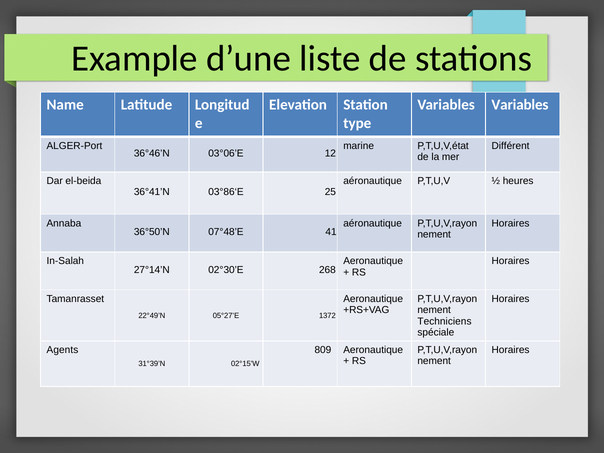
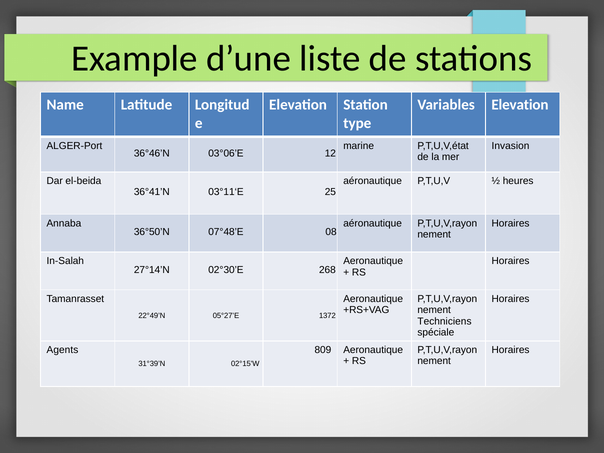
Variables Variables: Variables -> Elevation (520, 105)
Différent: Différent -> Invasion (511, 146)
03°86‘E: 03°86‘E -> 03°11‘E (226, 192)
41: 41 -> 08 (331, 232)
